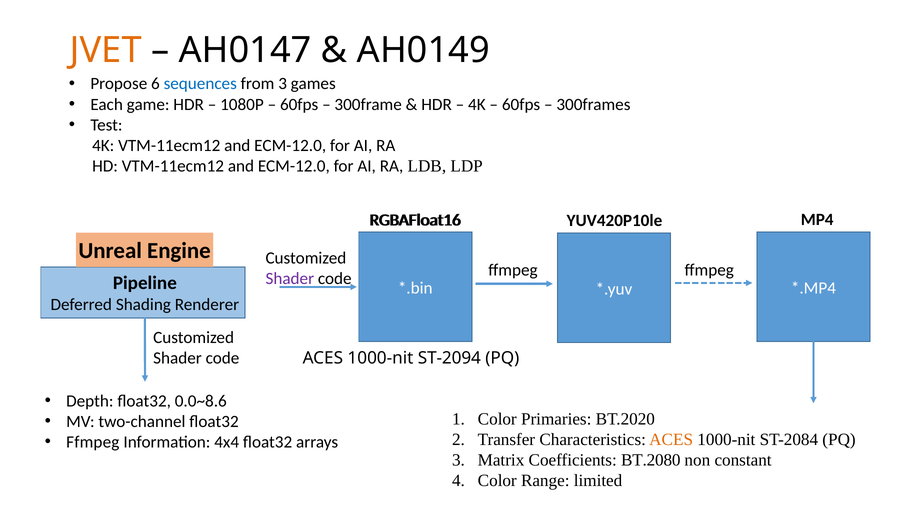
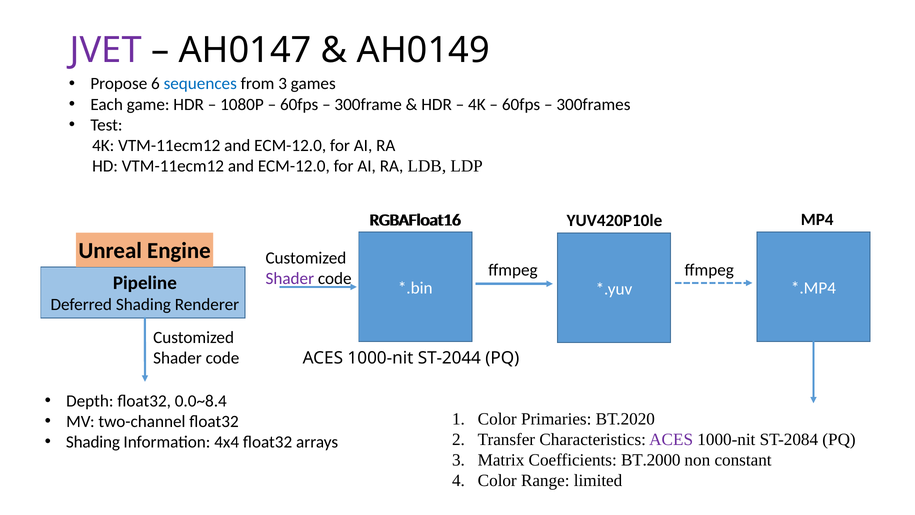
JVET colour: orange -> purple (106, 50)
ST-2094: ST-2094 -> ST-2044 (449, 358)
0.0~8.6: 0.0~8.6 -> 0.0~8.4 (201, 401)
ACES colour: orange -> purple (671, 439)
Ffmpeg: Ffmpeg -> Shading (93, 442)
BT.2080: BT.2080 -> BT.2000 (651, 460)
